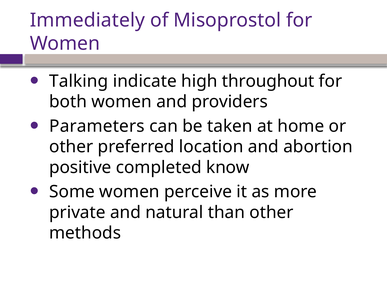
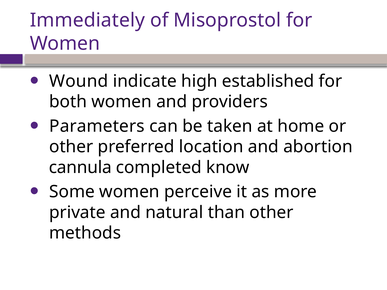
Talking: Talking -> Wound (79, 81)
throughout: throughout -> established (268, 81)
positive: positive -> cannula (80, 168)
